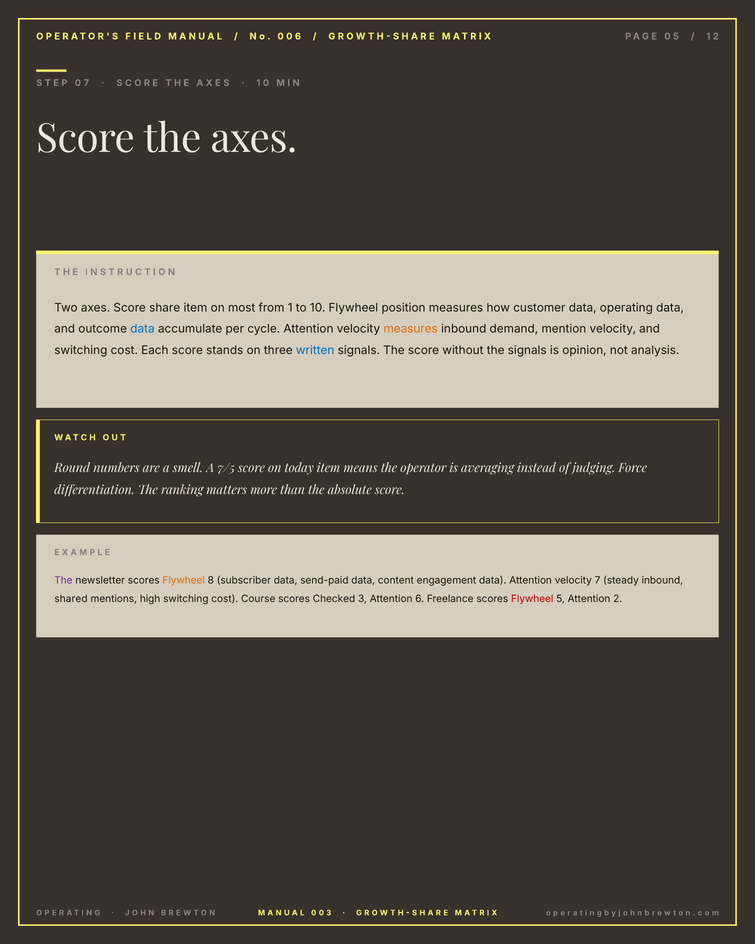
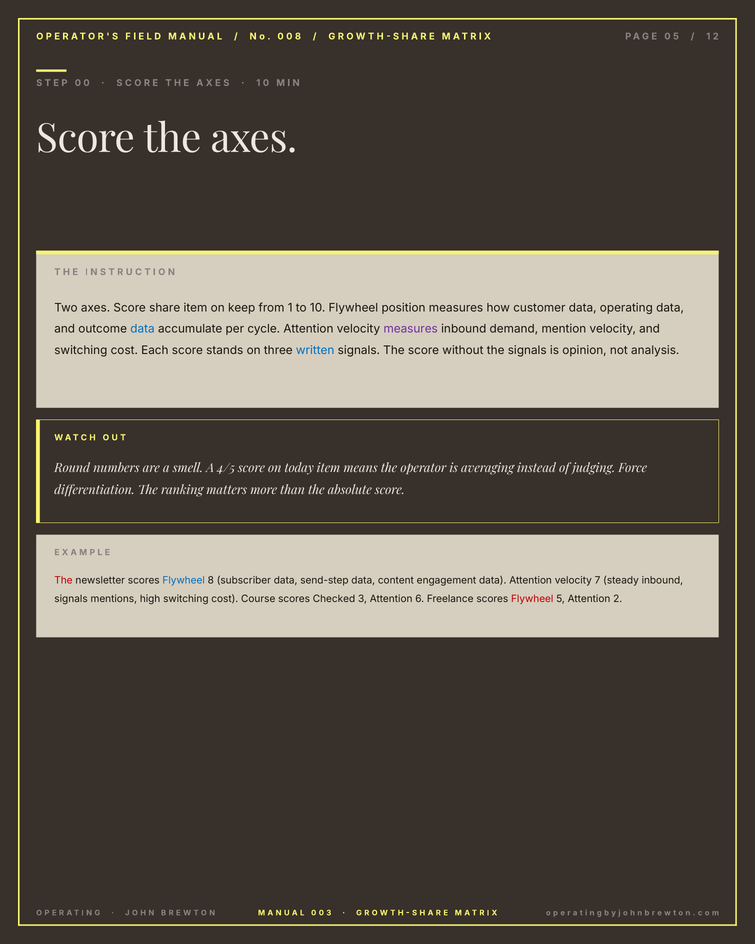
6: 6 -> 8 (298, 36)
7: 7 -> 0 (86, 83)
most: most -> keep (242, 308)
measures colour: orange -> purple (411, 329)
7/5: 7/5 -> 4/5 (226, 468)
The colour: purple -> red (63, 581)
Flywheel colour: orange -> blue (184, 581)
send-paid: send-paid -> send-step (324, 581)
shared: shared -> signals (71, 599)
